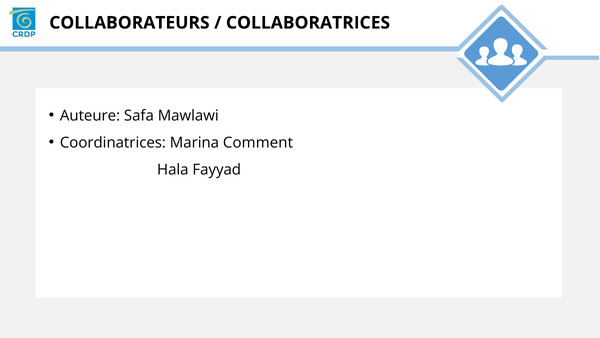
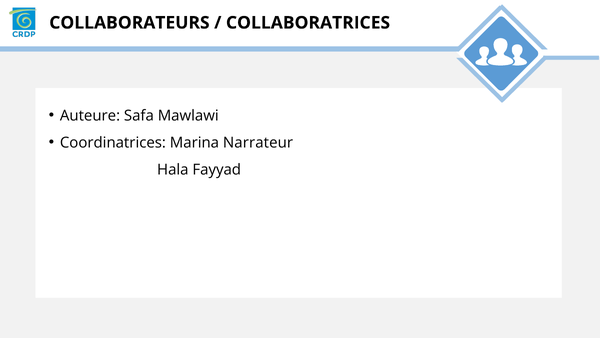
Comment: Comment -> Narrateur (258, 142)
